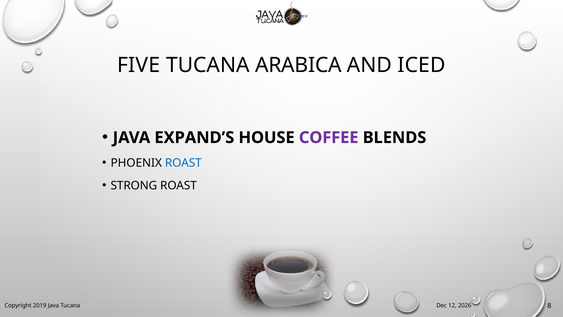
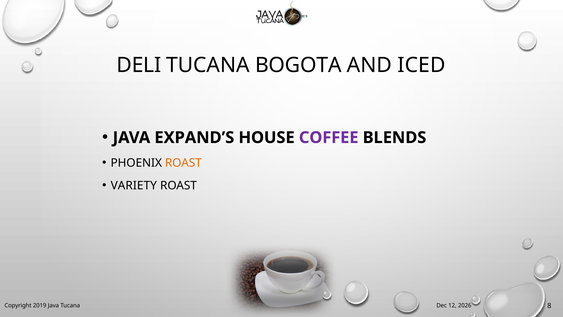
FIVE: FIVE -> DELI (139, 65)
ARABICA: ARABICA -> BOGOTA (298, 65)
ROAST colour: blue -> orange (183, 163)
STRONG: STRONG -> VARIETY (134, 185)
